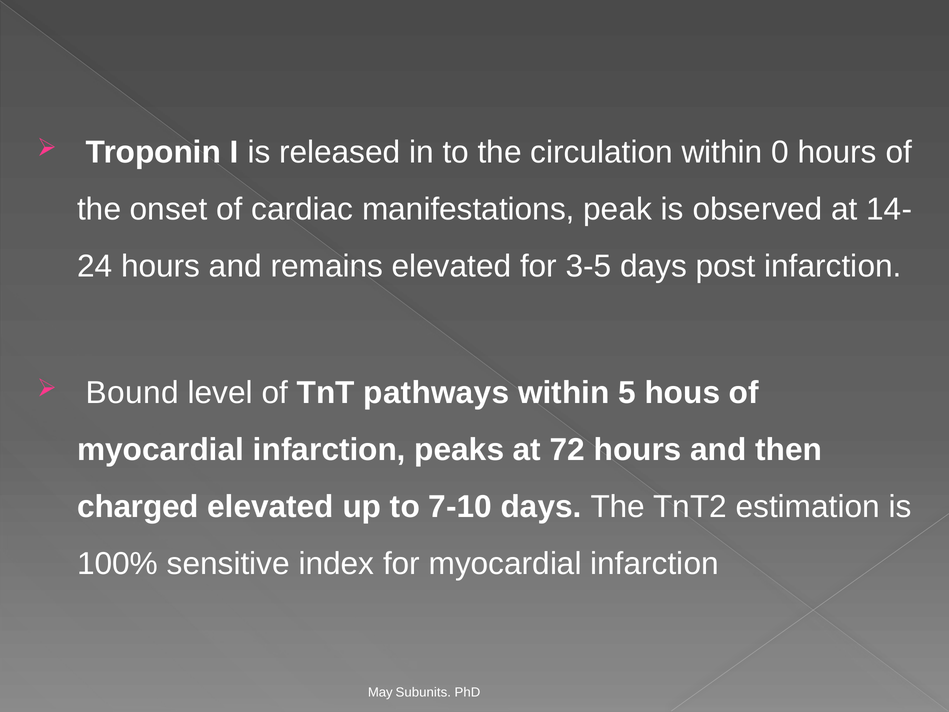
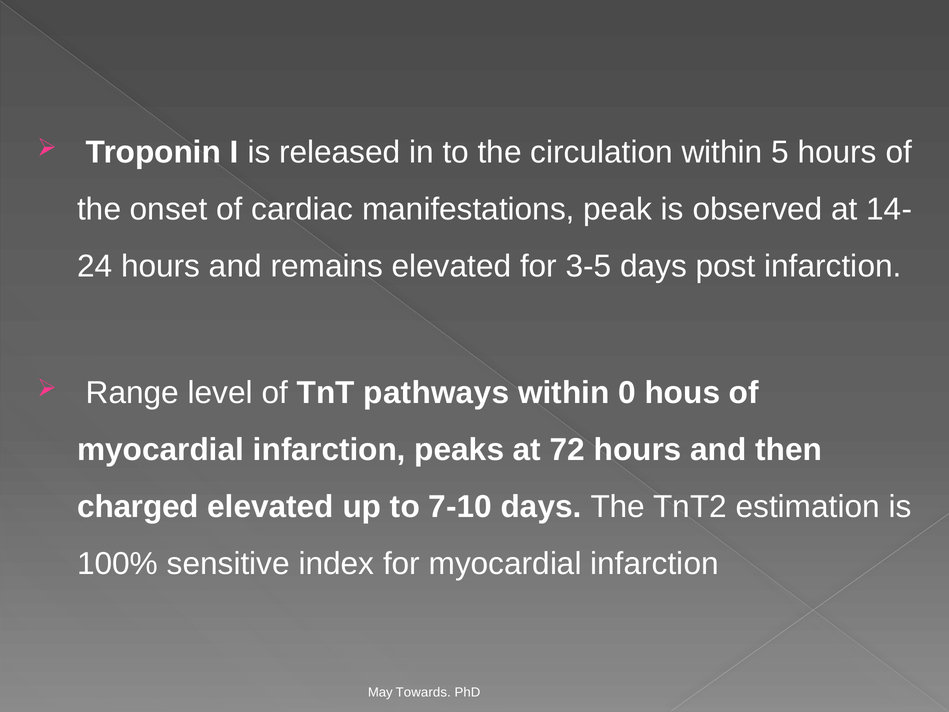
0: 0 -> 5 (780, 152)
Bound: Bound -> Range (133, 393)
5: 5 -> 0 (627, 393)
Subunits: Subunits -> Towards (423, 692)
